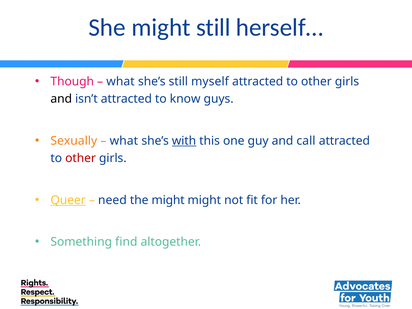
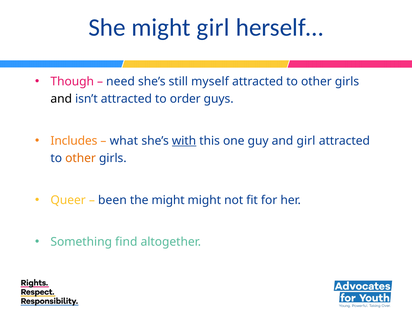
might still: still -> girl (213, 28)
what: what -> need (121, 82)
know: know -> order (185, 99)
Sexually: Sexually -> Includes (74, 141)
and call: call -> girl (306, 141)
other colour: red -> orange (81, 158)
Queer underline: present -> none (68, 200)
need: need -> been (112, 200)
